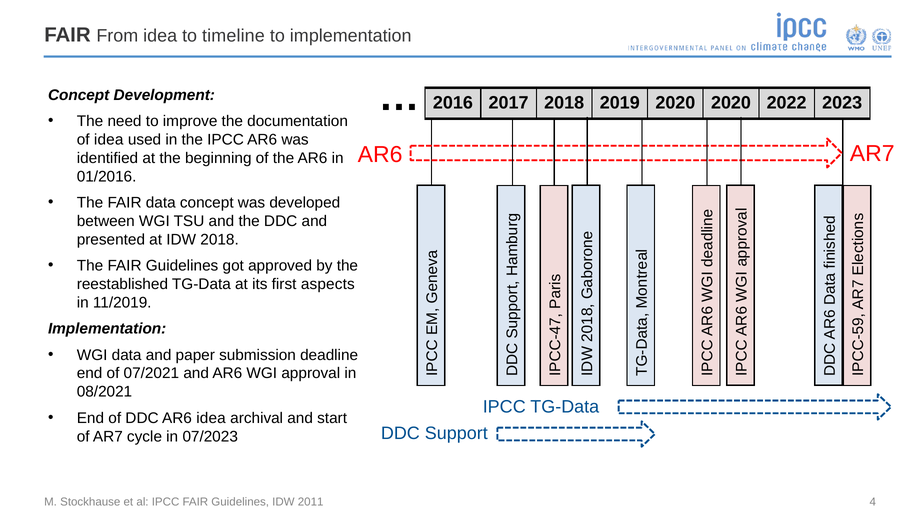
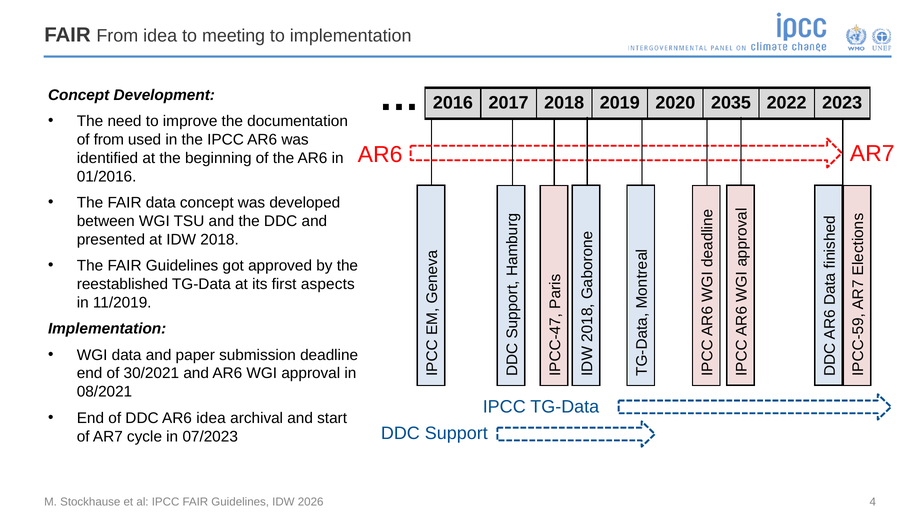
timeline: timeline -> meeting (234, 36)
2020 2020: 2020 -> 2035 (731, 103)
of idea: idea -> from (109, 140)
07/2021: 07/2021 -> 30/2021 (151, 373)
2011: 2011 -> 2026 (311, 501)
